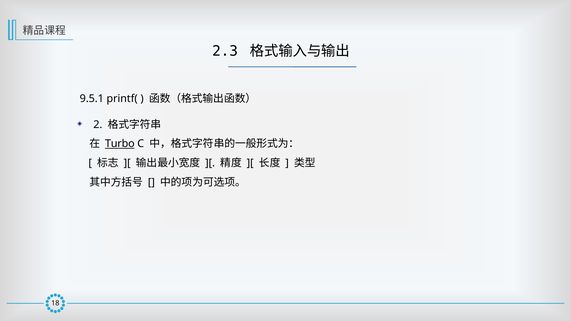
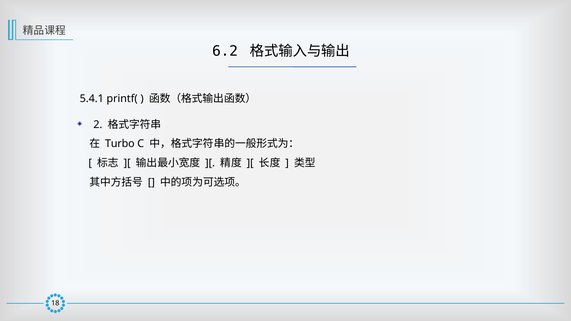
2.3: 2.3 -> 6.2 (225, 51)
9.5.1: 9.5.1 -> 5.4.1 (92, 99)
Turbo underline: present -> none (120, 144)
